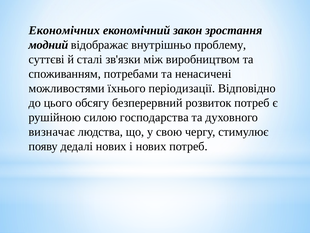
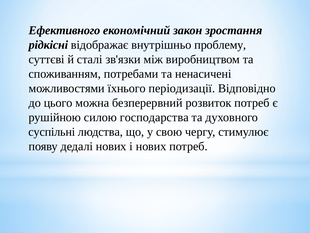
Економічних: Економічних -> Ефективного (64, 30)
модний: модний -> рідкісні (48, 45)
обсягу: обсягу -> можна (92, 103)
визначає: визначає -> суспільні (52, 132)
